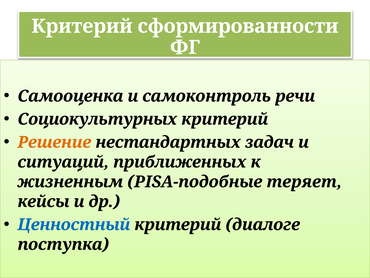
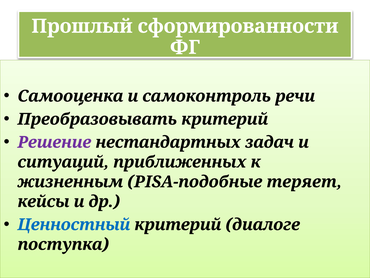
Критерий: Критерий -> Прошлый (82, 26)
Социокультурных: Социокультурных -> Преобразовывать (97, 119)
Решение colour: orange -> purple (54, 142)
